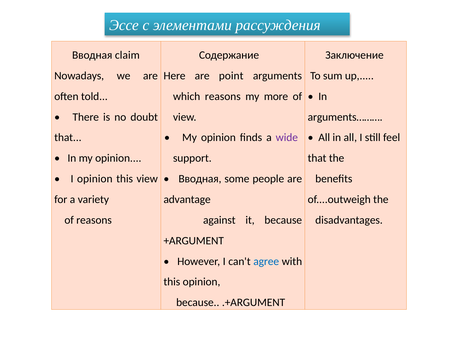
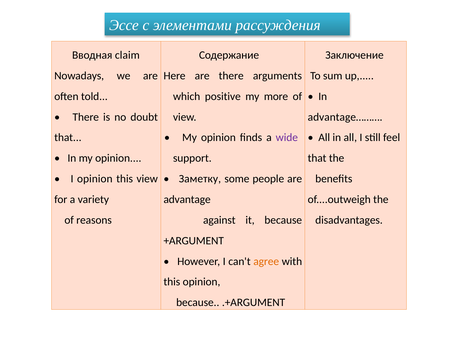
are point: point -> there (231, 76)
which reasons: reasons -> positive (223, 96)
arguments………: arguments……… -> advantage……… (345, 117)
Вводная: Вводная -> Заметку (200, 179)
agree colour: blue -> orange (266, 261)
